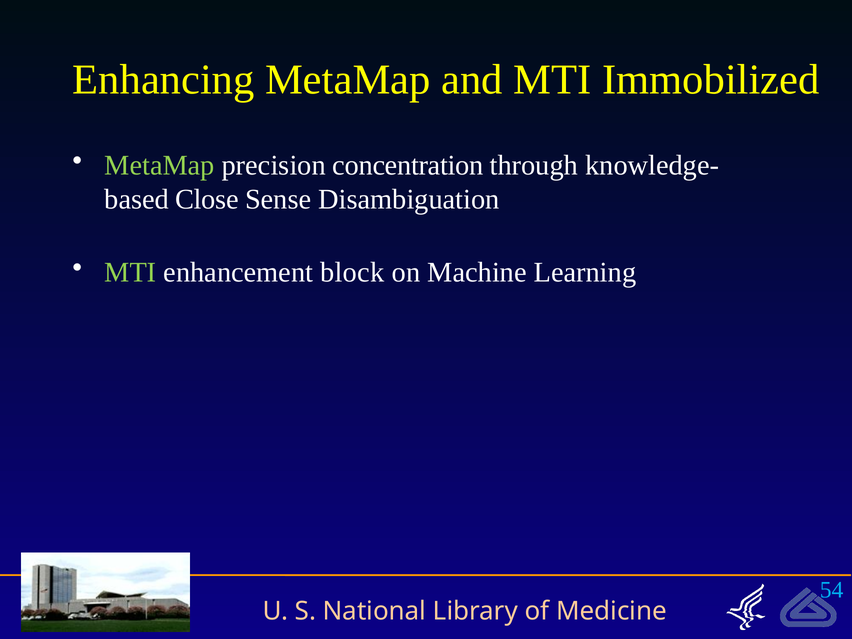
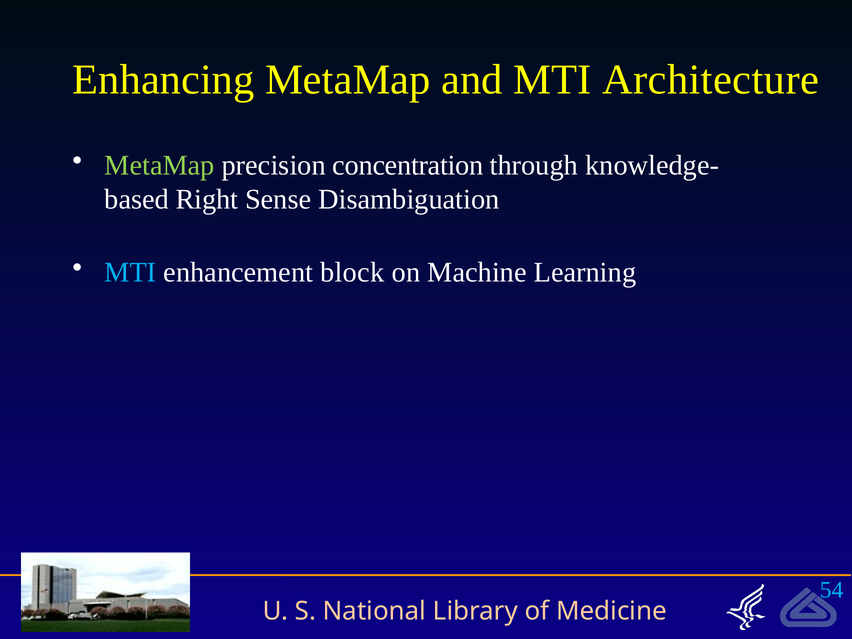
Immobilized: Immobilized -> Architecture (711, 80)
Close: Close -> Right (207, 199)
MTI colour: light green -> light blue (130, 272)
